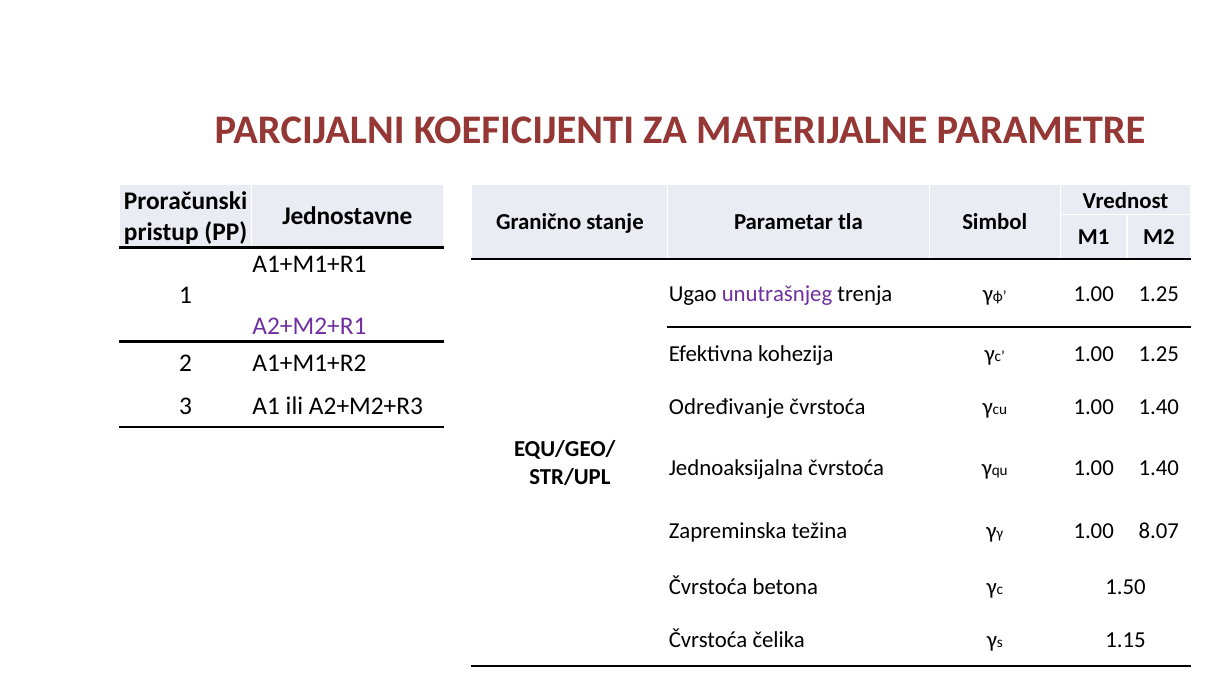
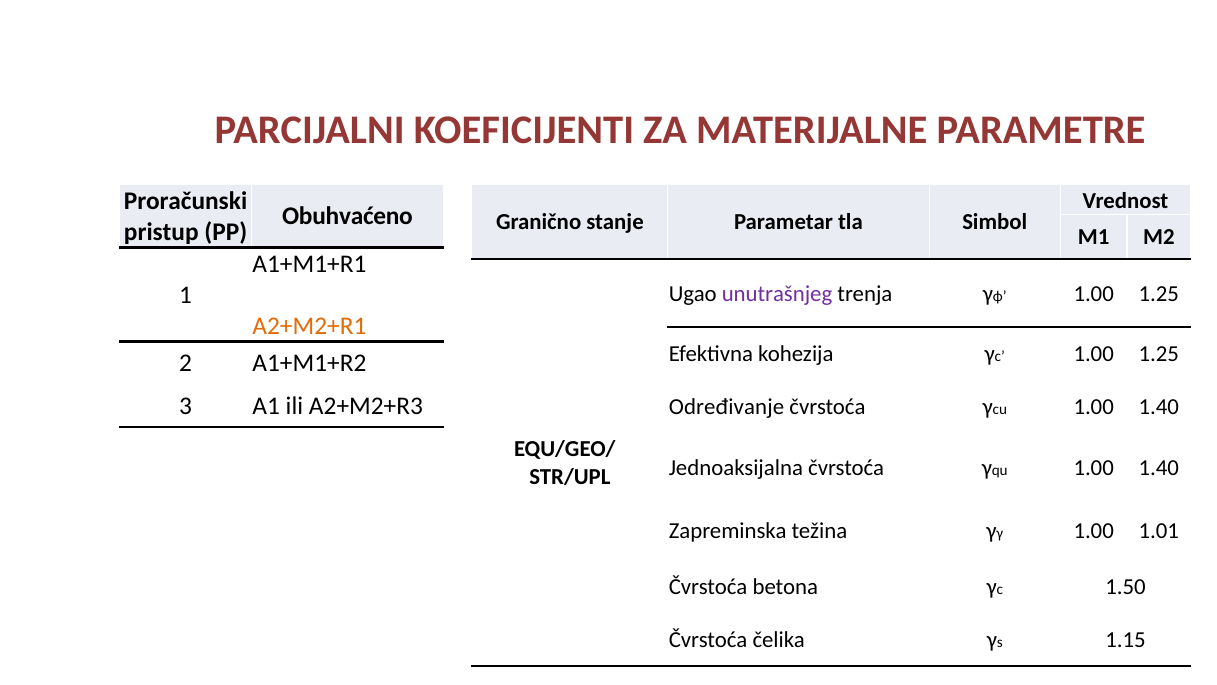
Jednostavne: Jednostavne -> Obuhvaćeno (347, 216)
A2+M2+R1 colour: purple -> orange (309, 326)
8.07: 8.07 -> 1.01 (1159, 531)
